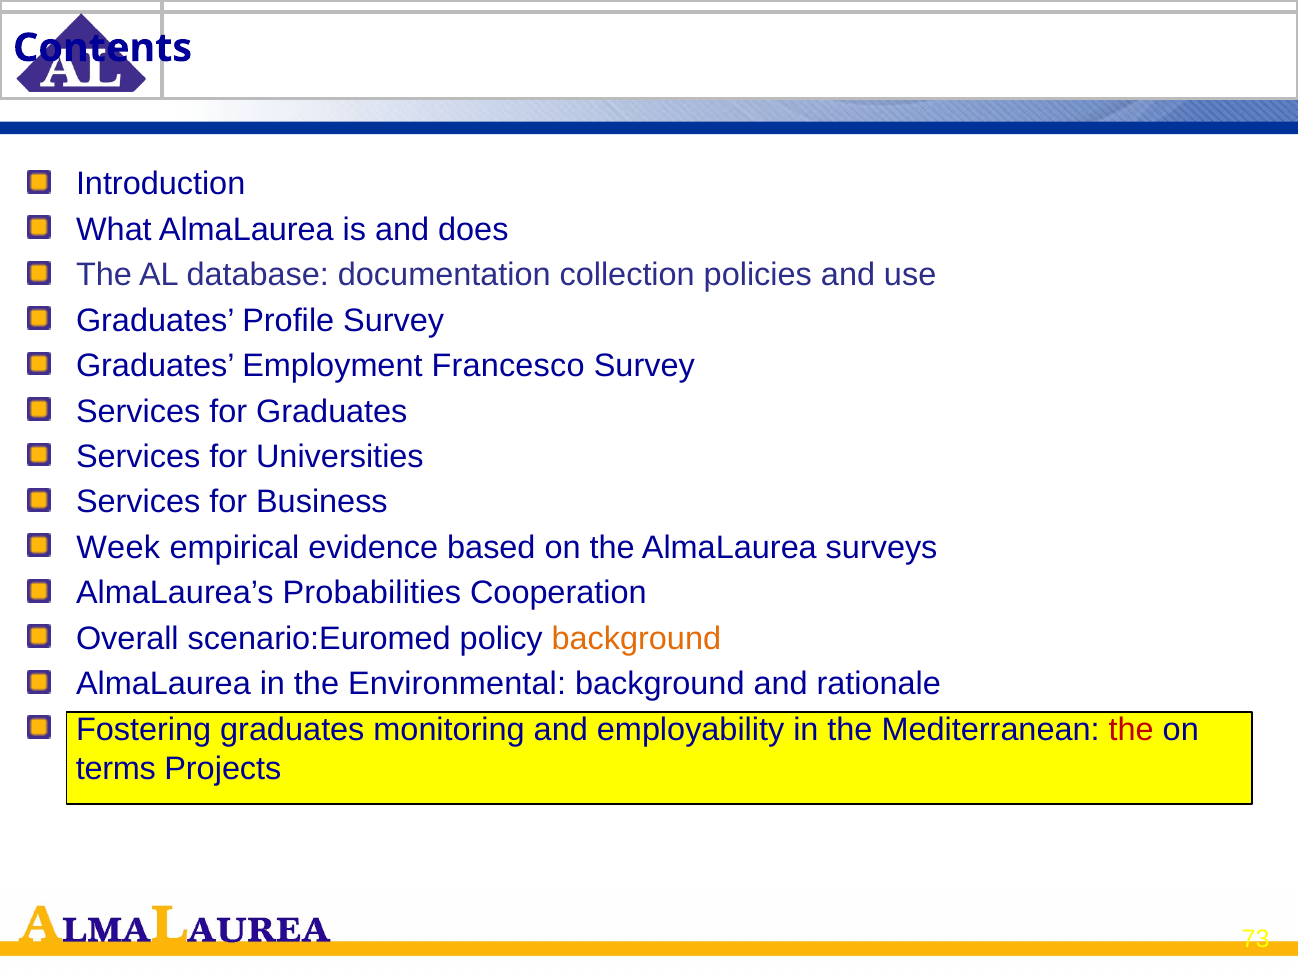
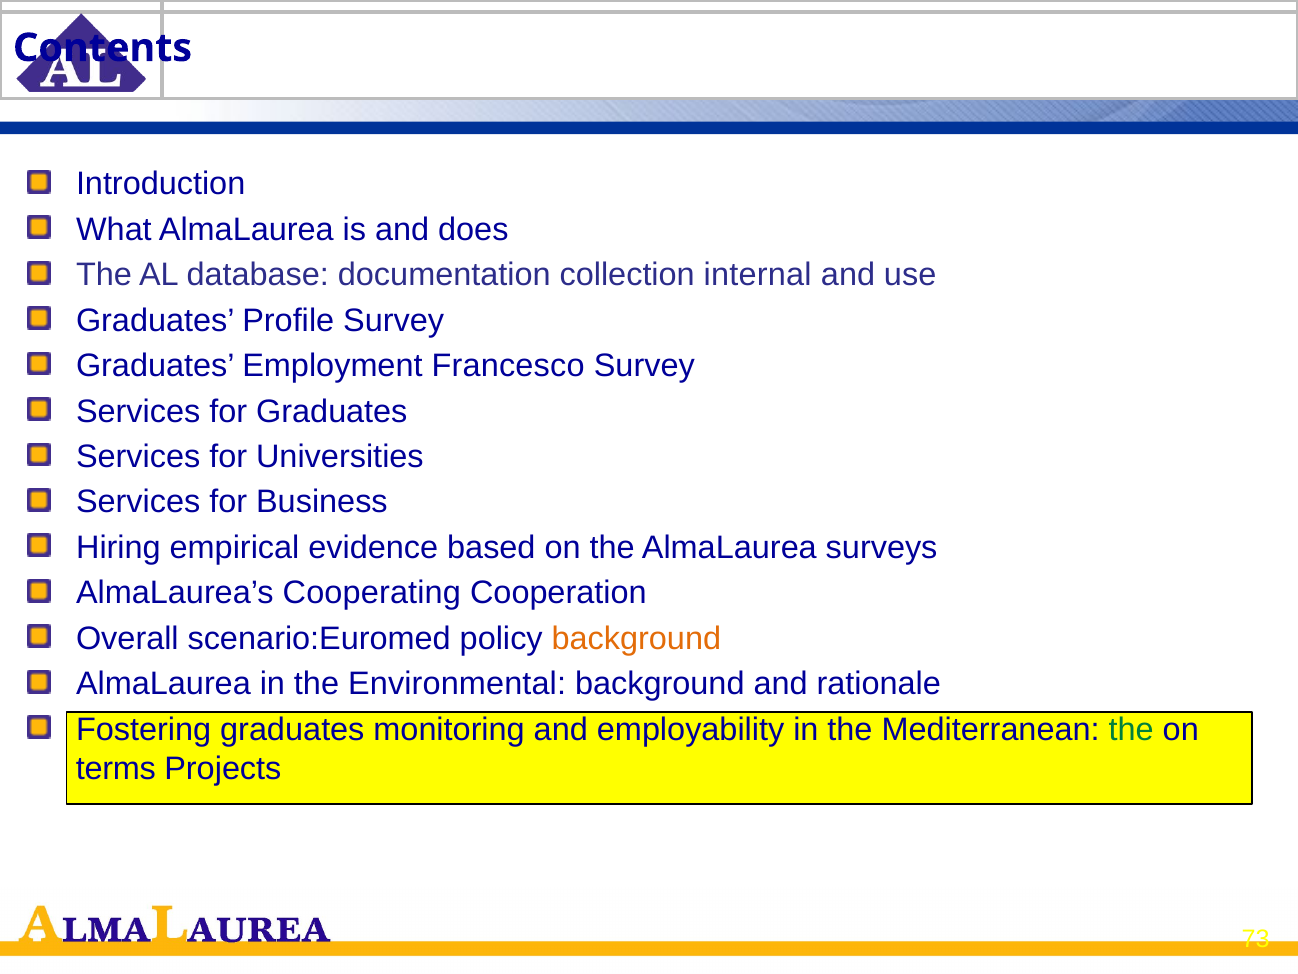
policies: policies -> internal (758, 275)
Week: Week -> Hiring (118, 547)
Probabilities: Probabilities -> Cooperating (372, 593)
the colour: red -> green (1131, 729)
